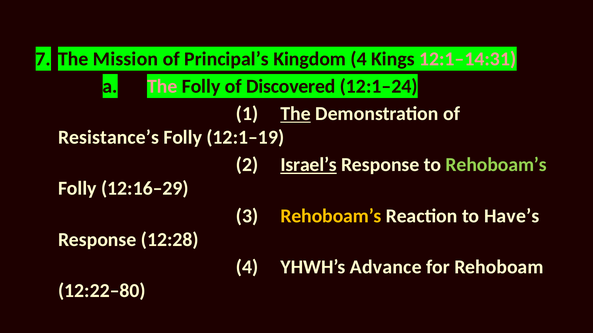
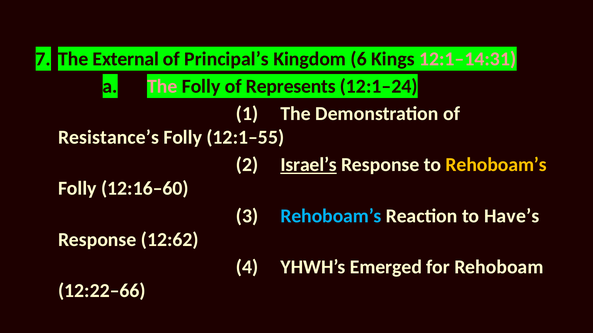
Mission: Mission -> External (126, 59)
Kingdom 4: 4 -> 6 (359, 59)
Discovered: Discovered -> Represents (291, 86)
The underline: present -> none (296, 114)
12:1–19: 12:1–19 -> 12:1–55 (245, 138)
Rehoboam’s colour: light green -> yellow (496, 165)
12:16–29: 12:16–29 -> 12:16–60 (145, 189)
Rehoboam’s colour: yellow -> light blue (331, 216)
12:28: 12:28 -> 12:62 (170, 240)
Advance: Advance -> Emerged (386, 267)
12:22–80: 12:22–80 -> 12:22–66 (102, 291)
